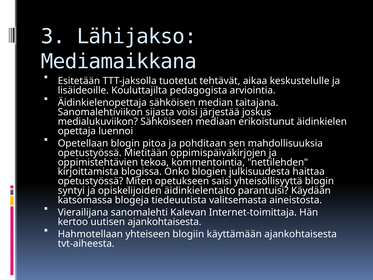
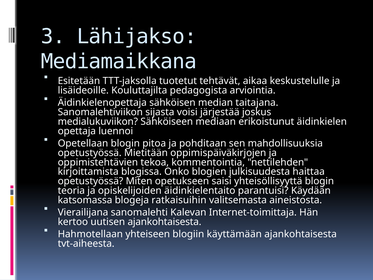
syntyi: syntyi -> teoria (71, 190)
tiedeuutista: tiedeuutista -> ratkaisuihin (179, 200)
